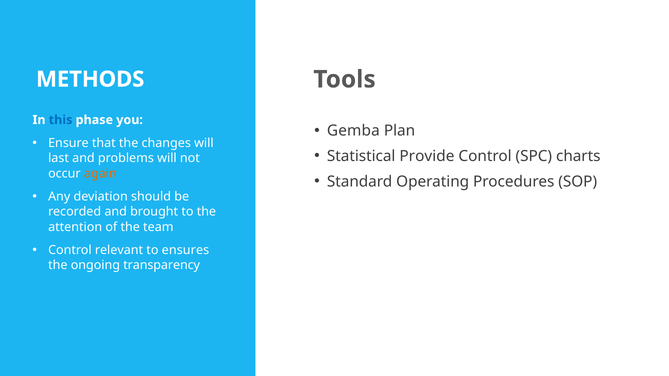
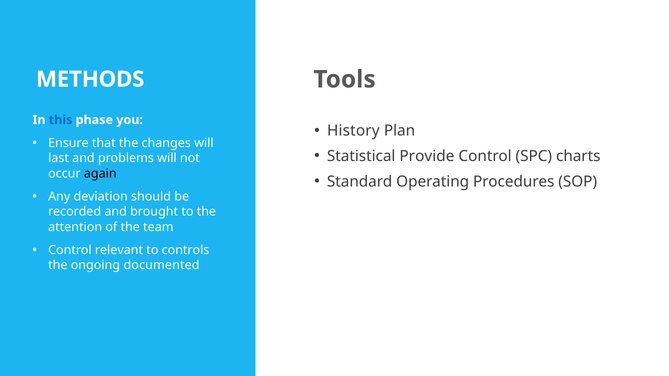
Gemba: Gemba -> History (353, 131)
again colour: orange -> black (100, 174)
ensures: ensures -> controls (186, 250)
transparency: transparency -> documented (162, 266)
